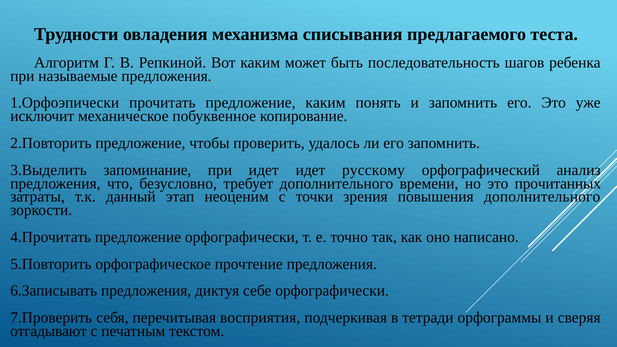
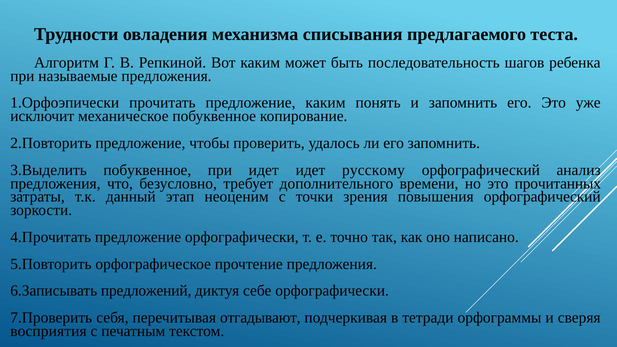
3.Выделить запоминание: запоминание -> побуквенное (147, 170)
повышения дополнительного: дополнительного -> орфографический (542, 197)
6.Записывать предложения: предложения -> предложений (146, 291)
восприятия: восприятия -> отгадывают (260, 318)
отгадывают: отгадывают -> восприятия (48, 331)
